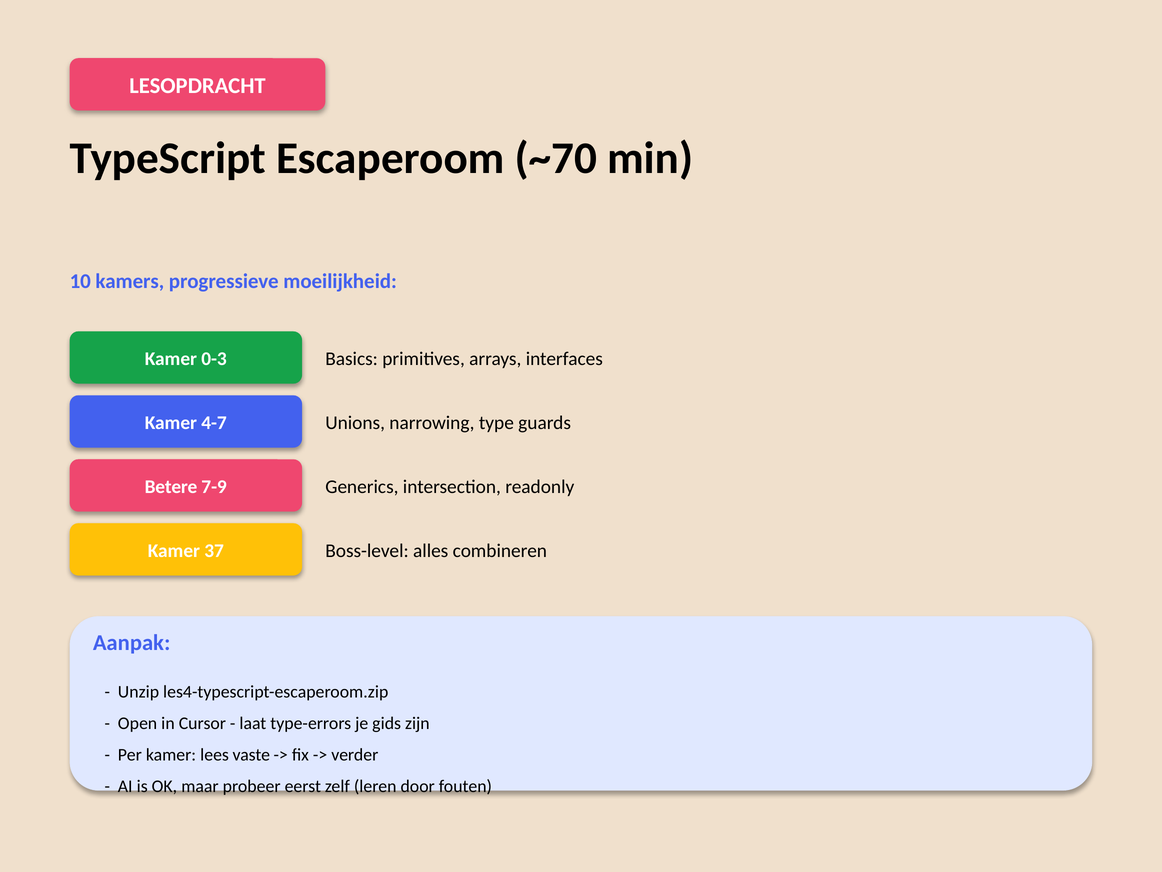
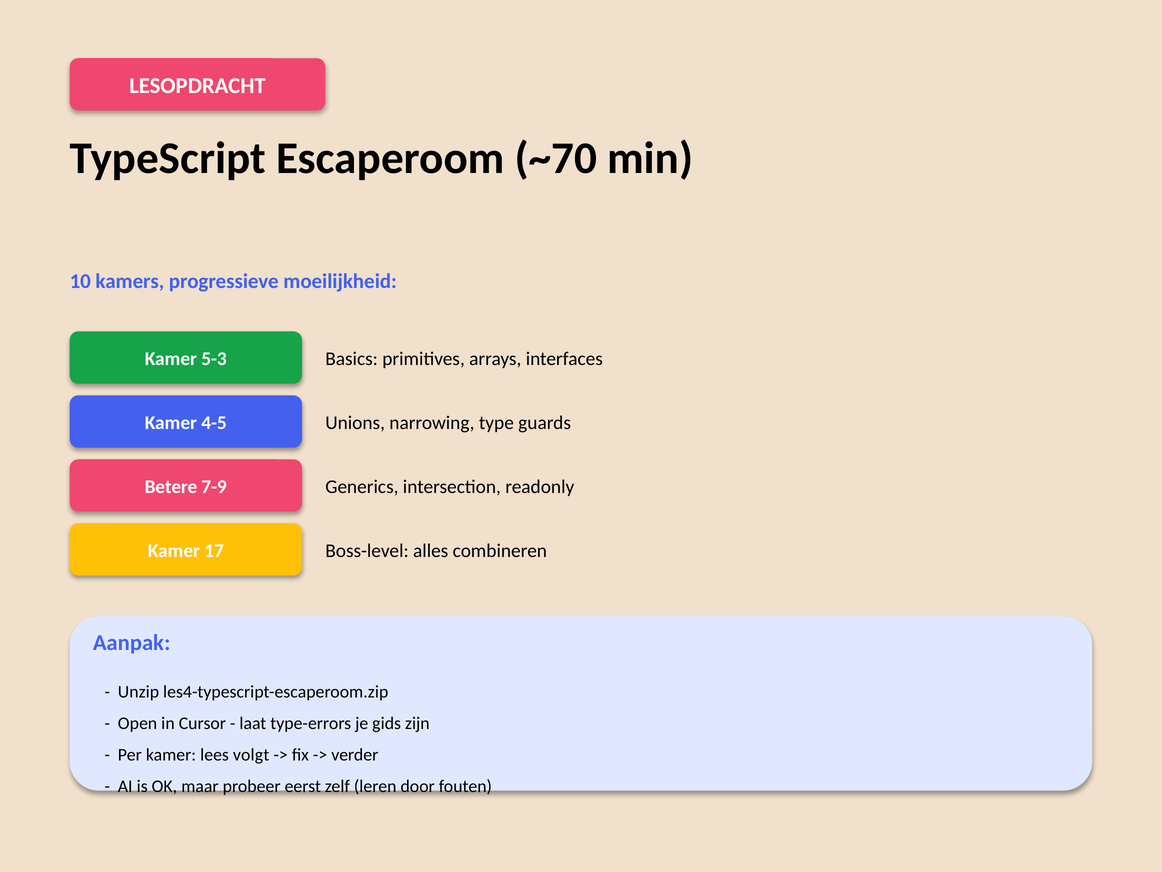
0-3: 0-3 -> 5-3 (214, 359)
4-7: 4-7 -> 4-5 (214, 423)
37: 37 -> 17 (214, 550)
vaste: vaste -> volgt (251, 754)
